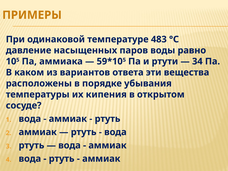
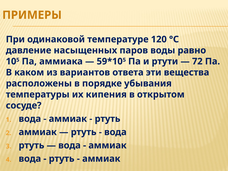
483: 483 -> 120 (159, 39)
34: 34 -> 72 (197, 61)
